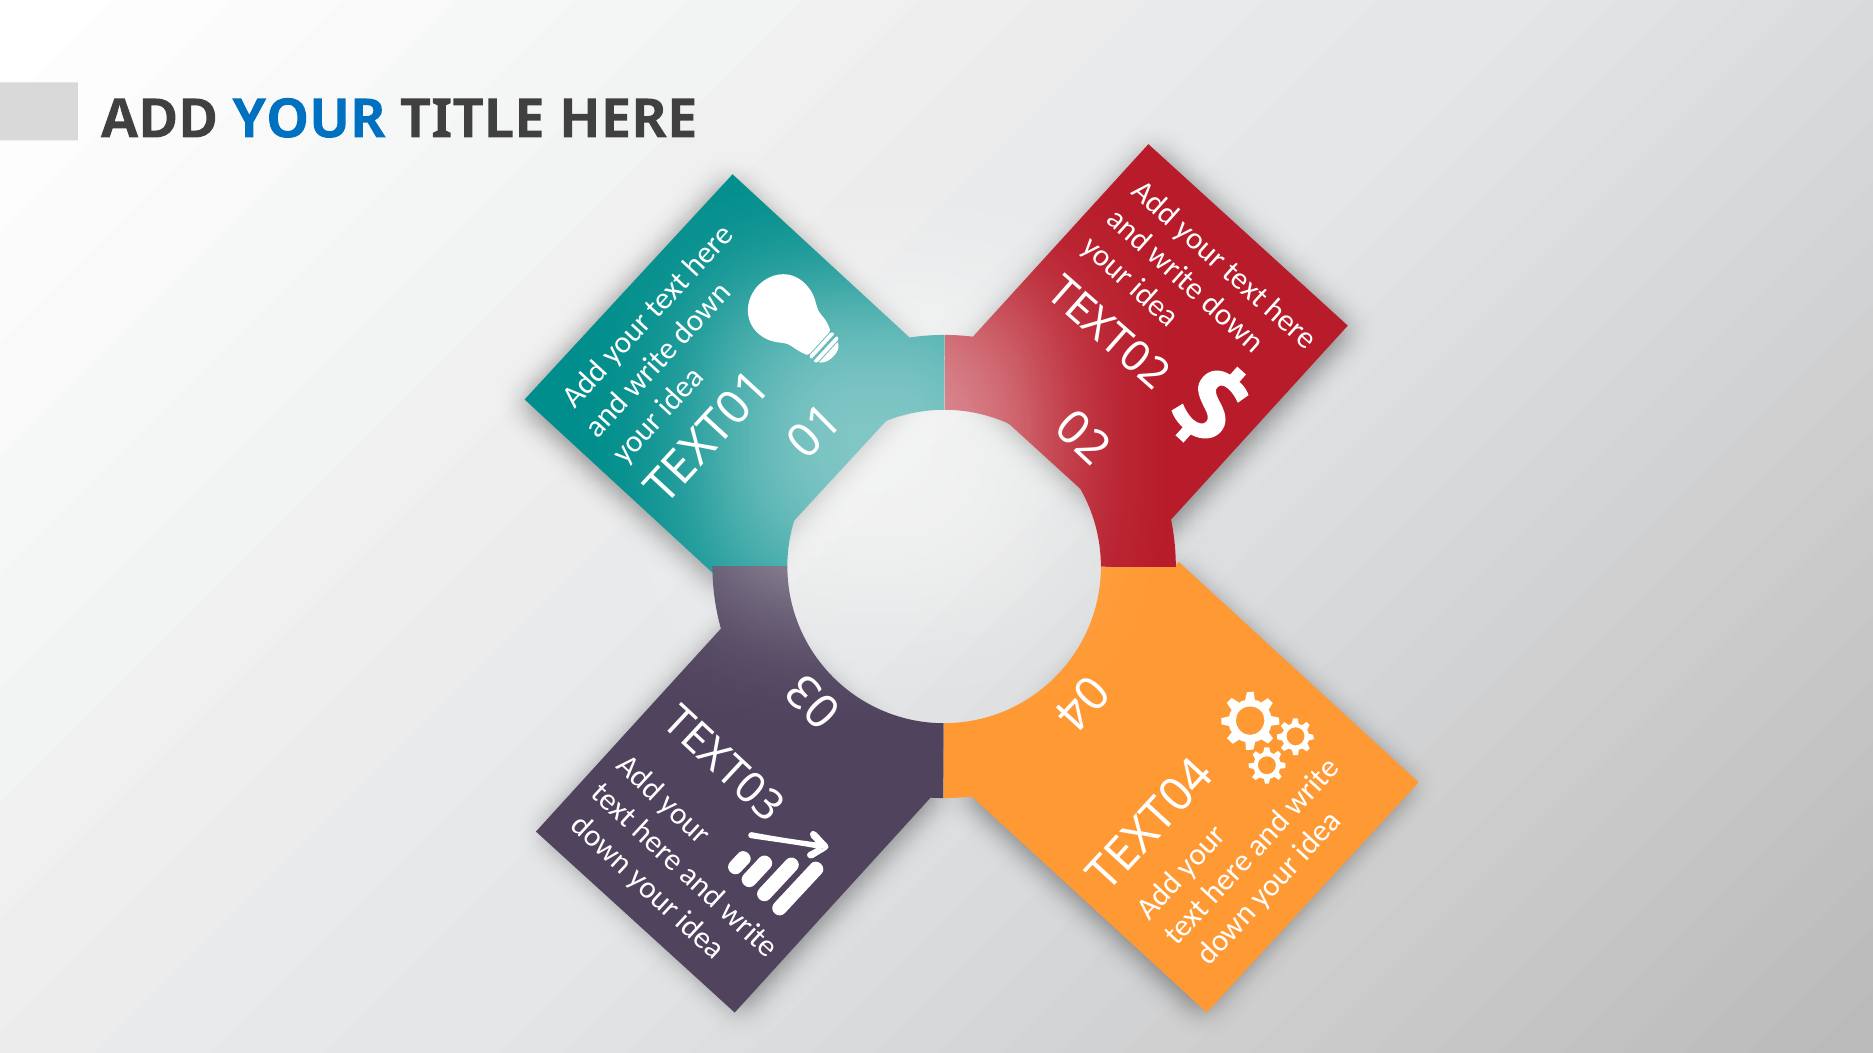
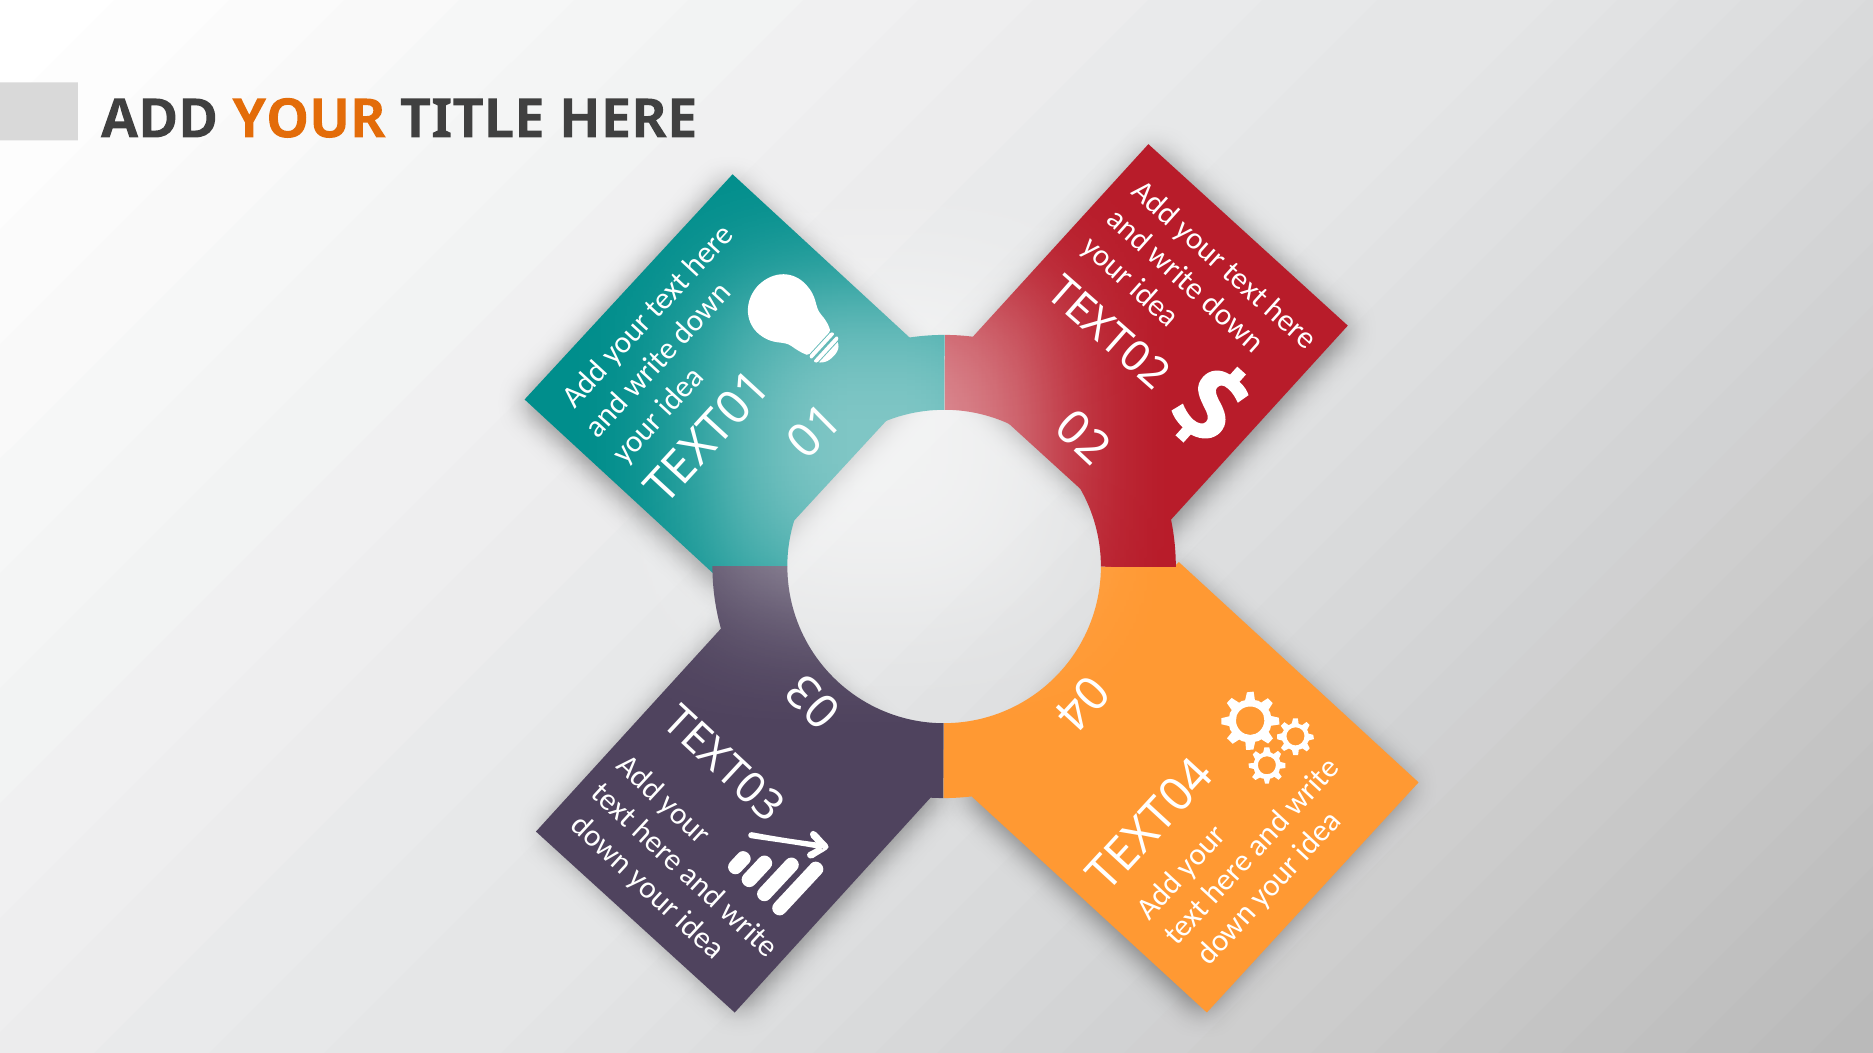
YOUR colour: blue -> orange (309, 120)
